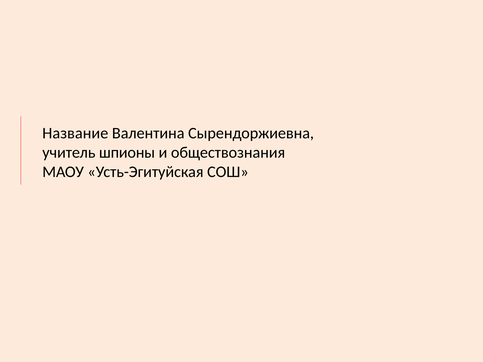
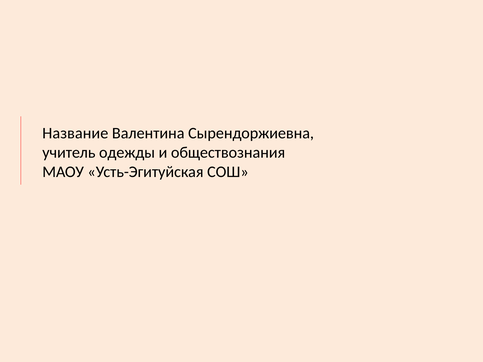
шпионы: шпионы -> одежды (127, 153)
